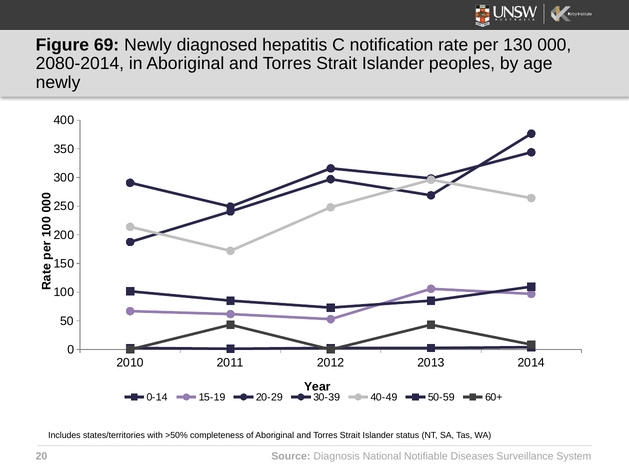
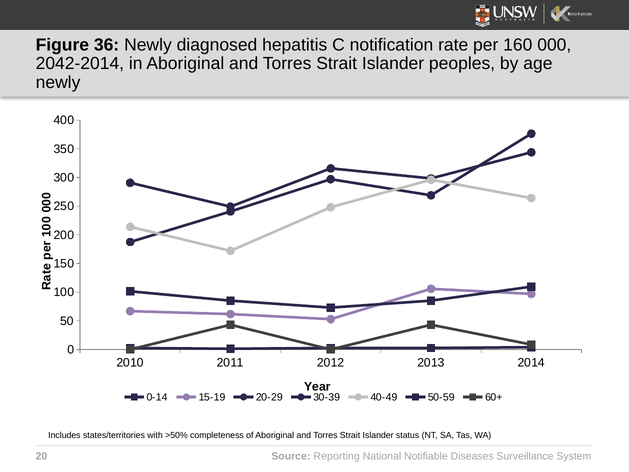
69: 69 -> 36 (107, 45)
130: 130 -> 160 (518, 45)
2080-2014: 2080-2014 -> 2042-2014 (80, 64)
Diagnosis: Diagnosis -> Reporting (337, 456)
